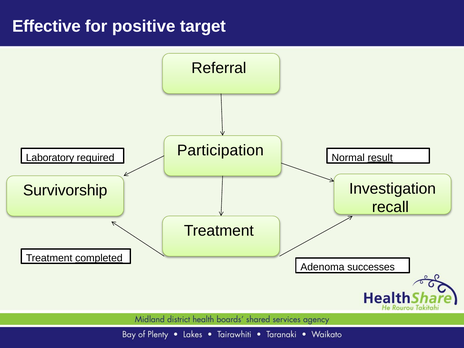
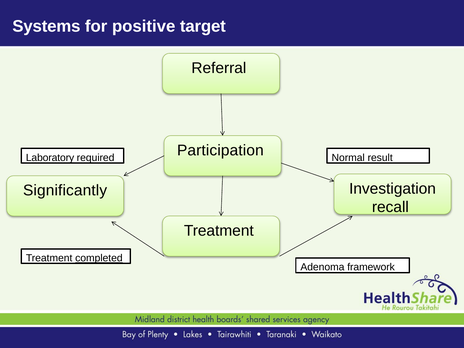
Effective: Effective -> Systems (46, 26)
result underline: present -> none (380, 158)
Survivorship: Survivorship -> Significantly (65, 190)
successes: successes -> framework (371, 267)
